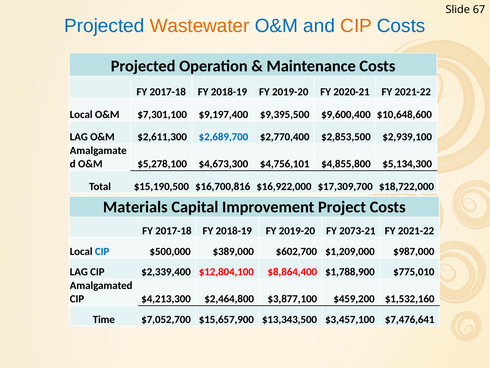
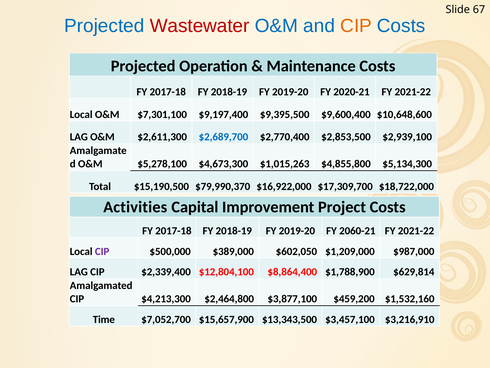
Wastewater colour: orange -> red (200, 26)
$4,756,101: $4,756,101 -> $1,015,263 (285, 164)
$16,700,816: $16,700,816 -> $79,990,370 (223, 186)
Materials: Materials -> Activities (135, 207)
2073-21: 2073-21 -> 2060-21 (357, 231)
CIP colour: blue -> purple (102, 251)
$602,700: $602,700 -> $602,050 (296, 251)
$775,010: $775,010 -> $629,814 (414, 272)
$7,476,641: $7,476,641 -> $3,216,910 (410, 319)
